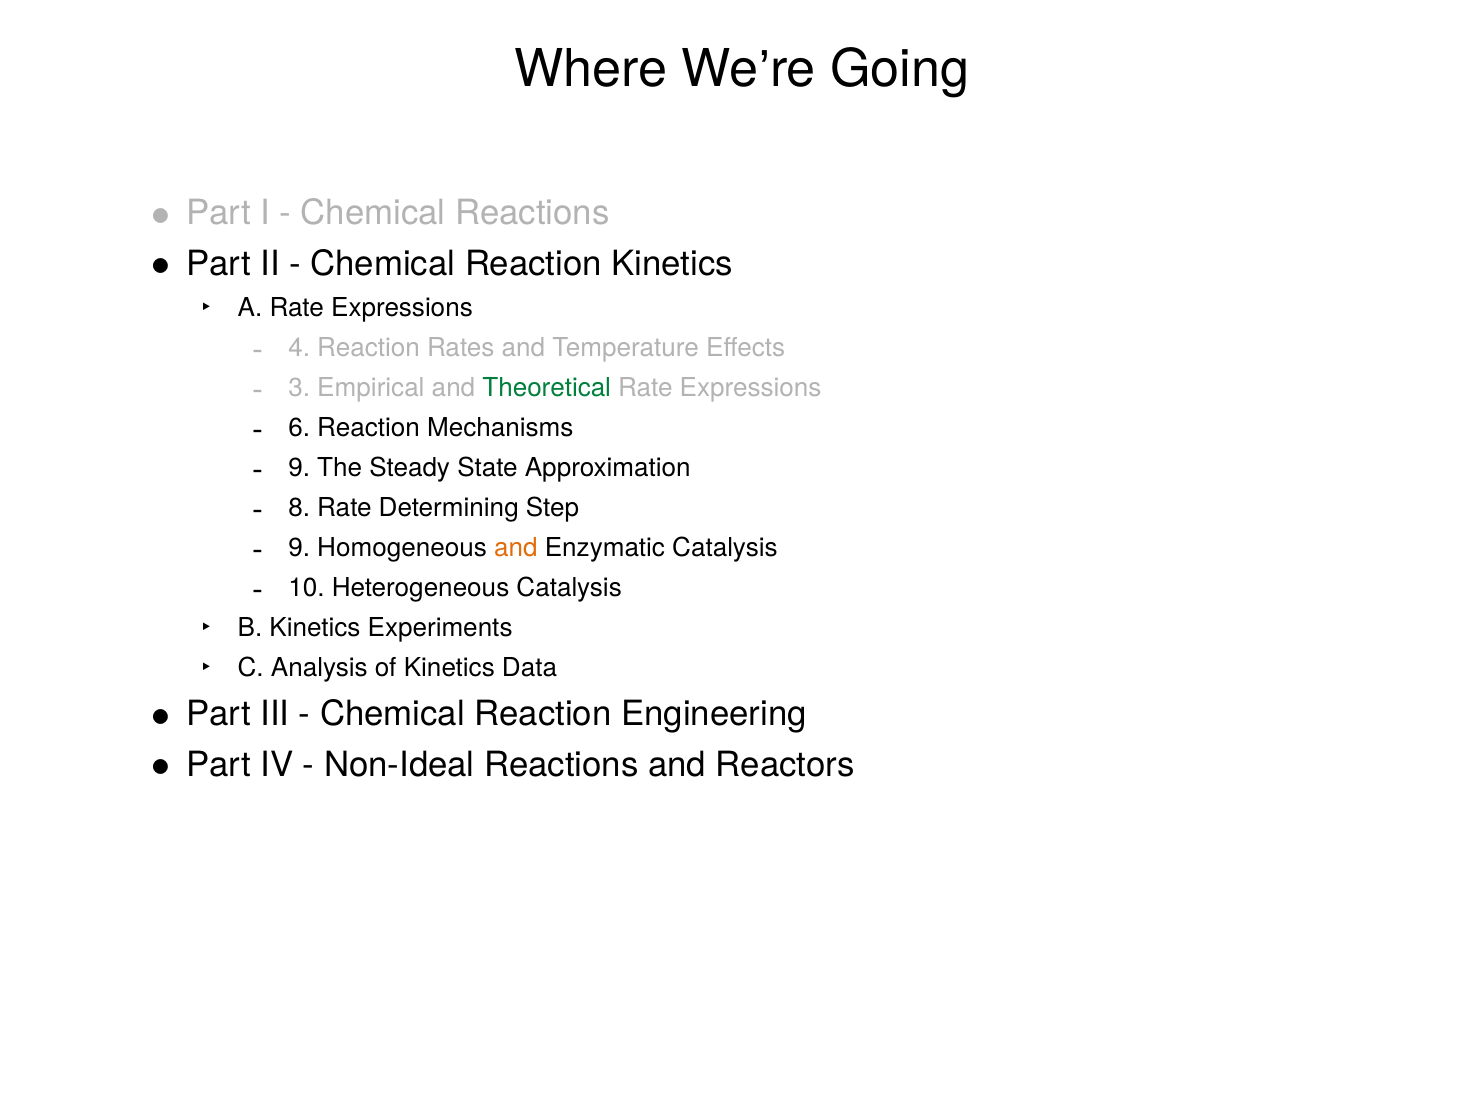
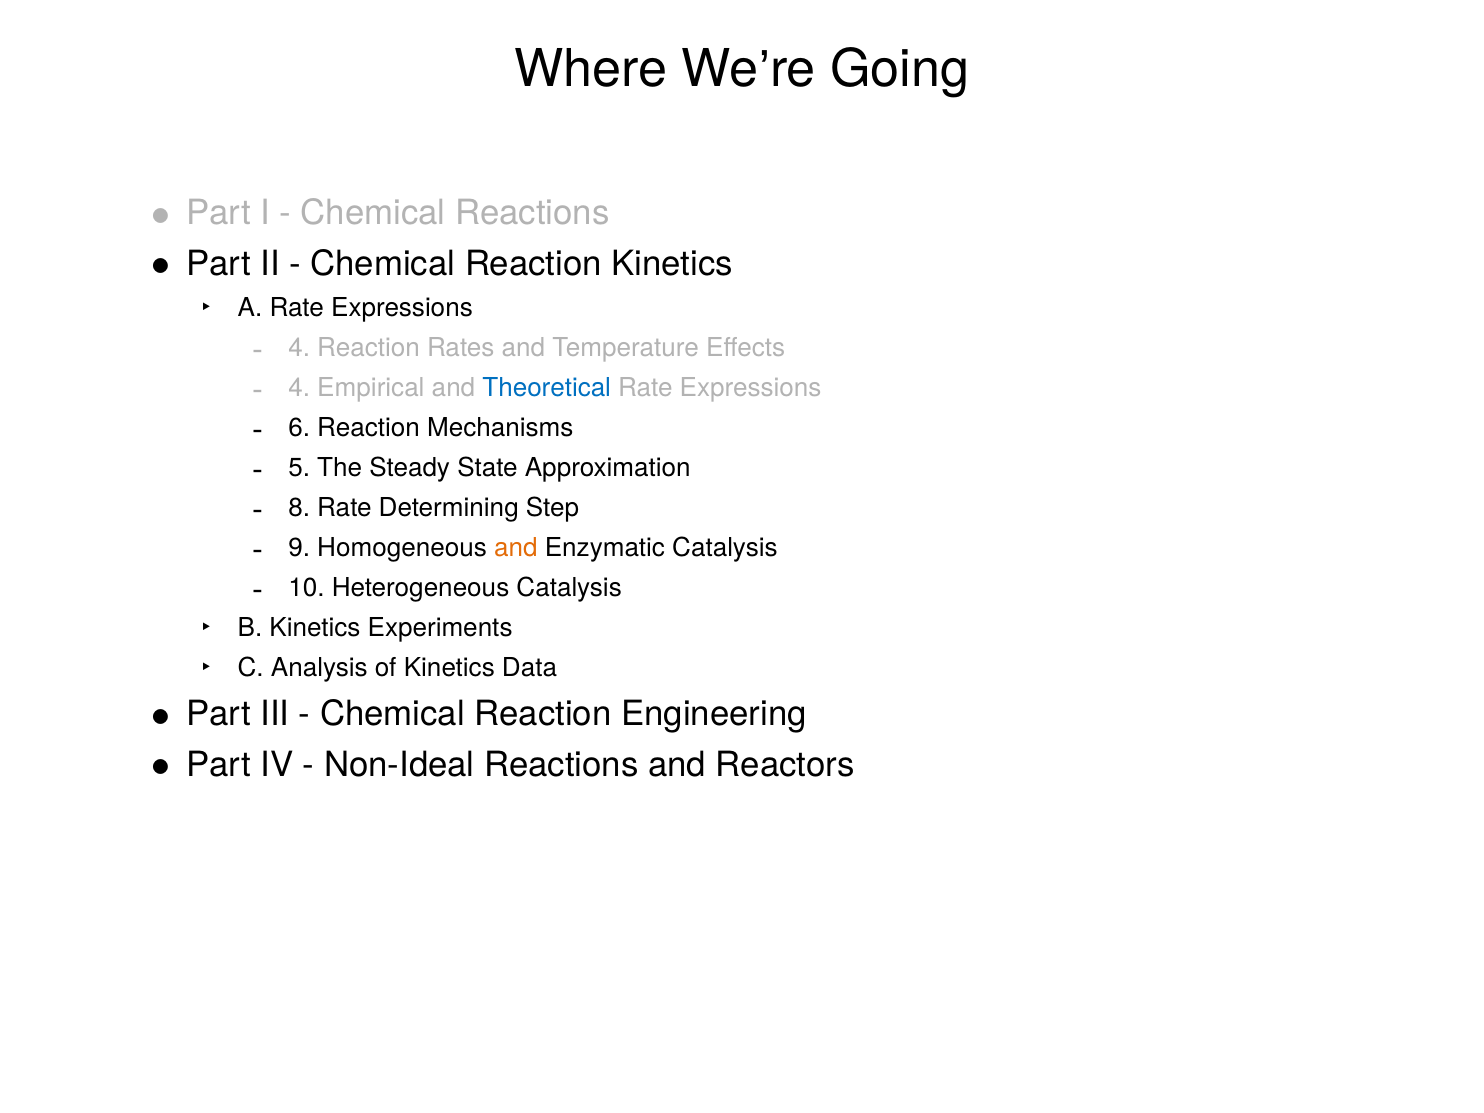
3: 3 -> 4 (299, 388)
Theoretical colour: green -> blue (547, 388)
9: 9 -> 5 (299, 468)
